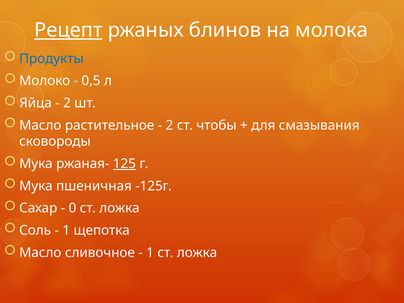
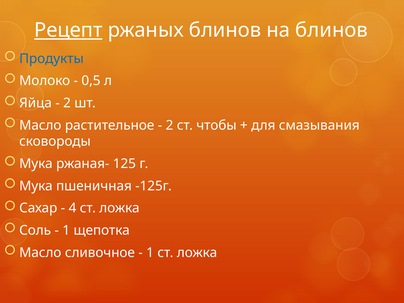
на молока: молока -> блинов (332, 30)
125 underline: present -> none (124, 164)
0: 0 -> 4 (72, 208)
